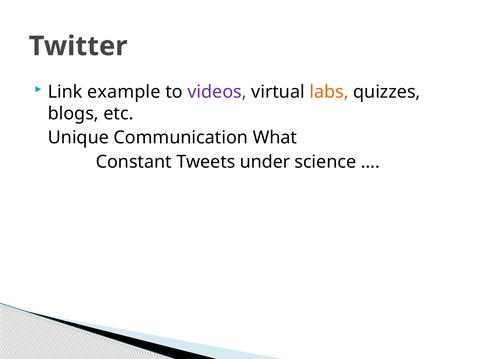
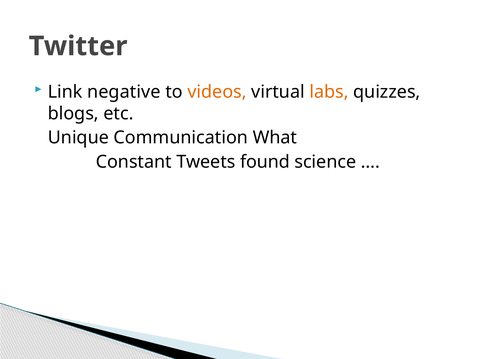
example: example -> negative (124, 92)
videos colour: purple -> orange (217, 92)
under: under -> found (265, 162)
